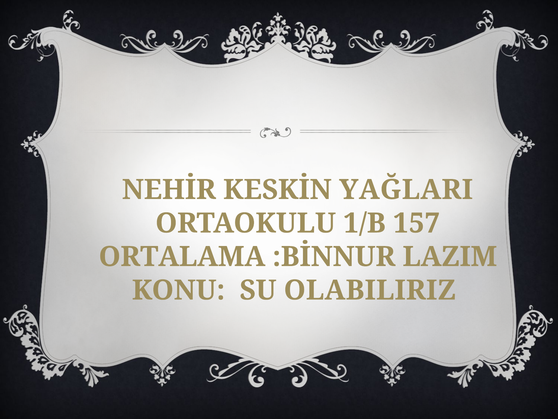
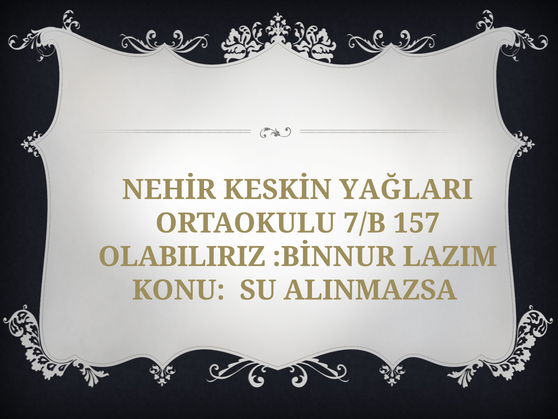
1/B: 1/B -> 7/B (364, 223)
ORTALAMA: ORTALAMA -> OLABILIRIZ (182, 257)
OLABILIRIZ: OLABILIRIZ -> ALINMAZSA (370, 290)
